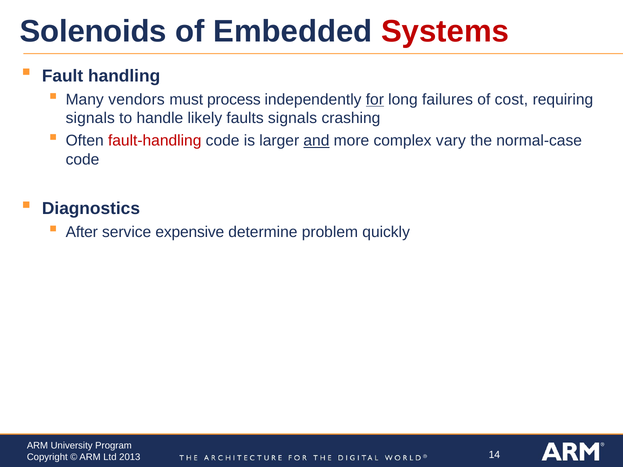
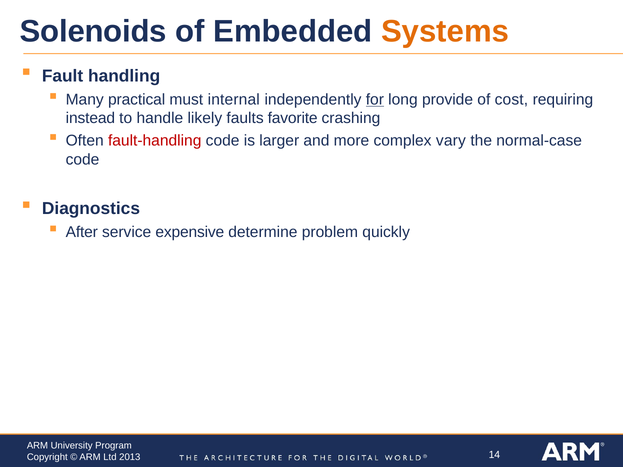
Systems colour: red -> orange (445, 32)
vendors: vendors -> practical (137, 100)
process: process -> internal (234, 100)
failures: failures -> provide (448, 100)
signals: signals -> instead (90, 118)
faults signals: signals -> favorite (293, 118)
and underline: present -> none (316, 141)
